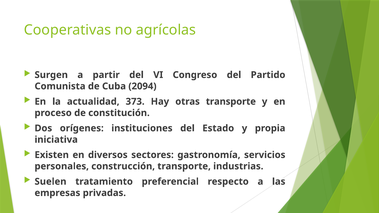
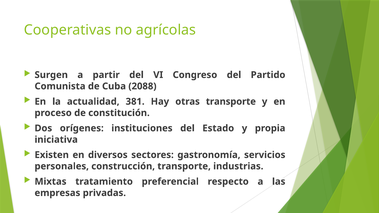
2094: 2094 -> 2088 (142, 86)
373: 373 -> 381 (135, 102)
Suelen: Suelen -> Mixtas (51, 182)
